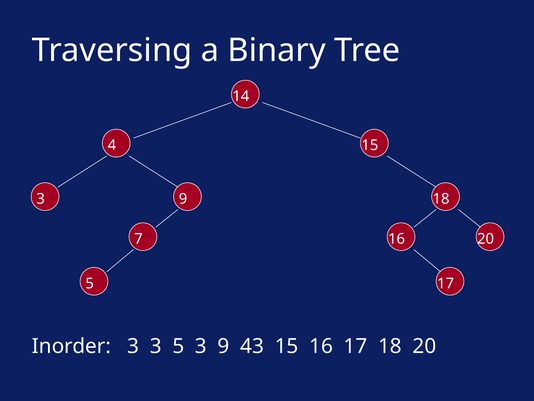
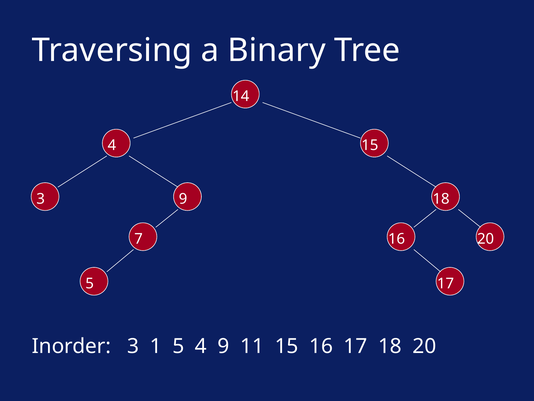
3 3: 3 -> 1 (156, 346)
5 3: 3 -> 4 (201, 346)
43: 43 -> 11 (252, 346)
